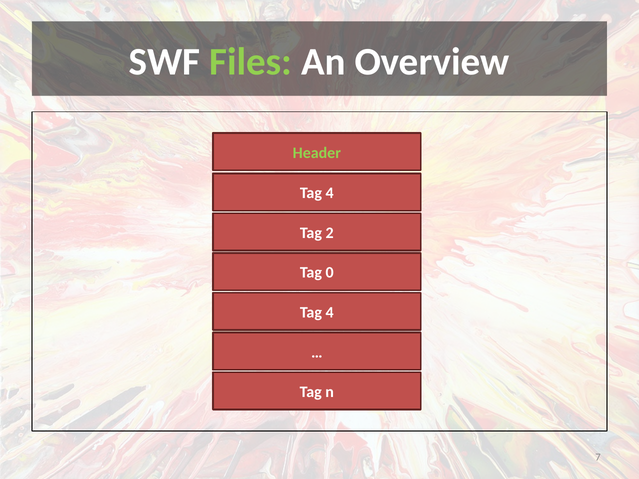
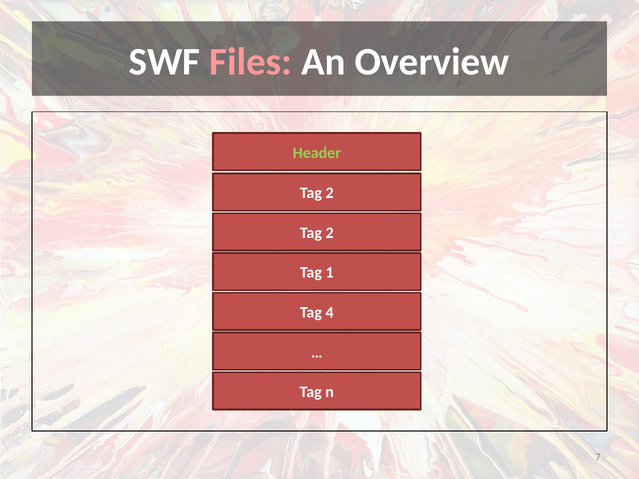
Files colour: light green -> pink (251, 62)
4: 4 -> 2 (330, 193)
0: 0 -> 1 (330, 273)
